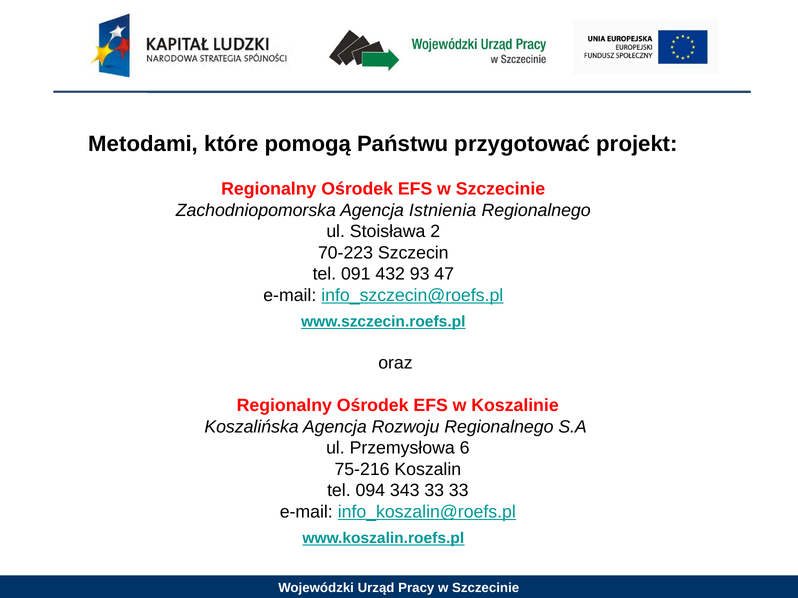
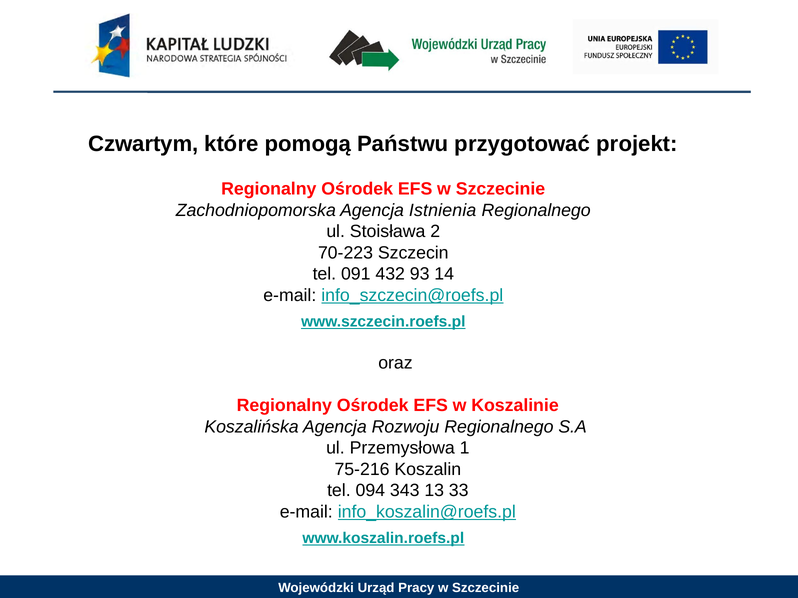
Metodami: Metodami -> Czwartym (143, 144)
47: 47 -> 14 (444, 274)
6: 6 -> 1 (465, 448)
343 33: 33 -> 13 (434, 491)
